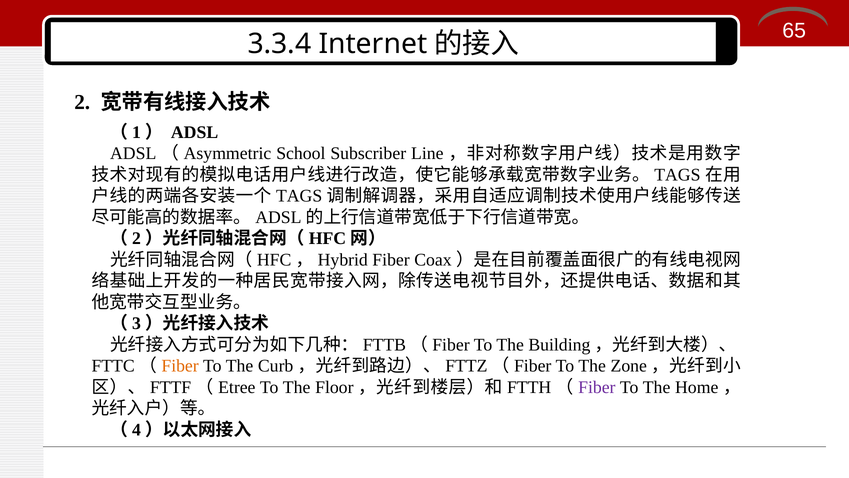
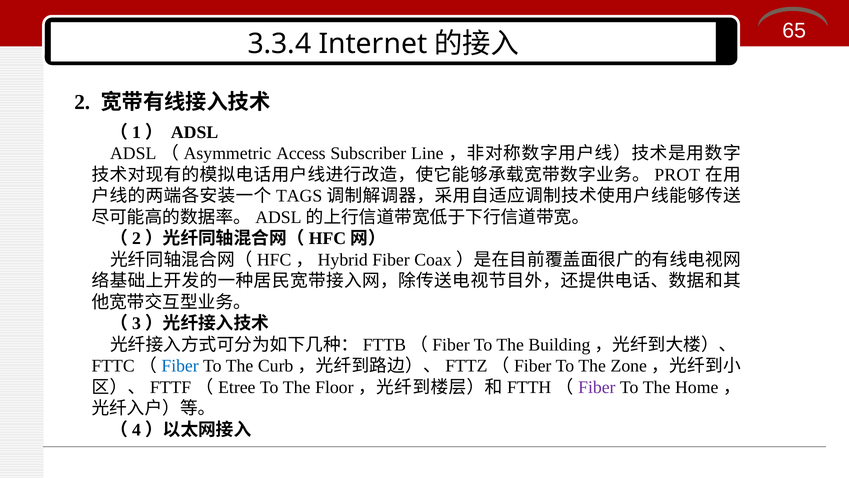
School: School -> Access (301, 153)
TAGS: TAGS -> PROT (677, 175)
Fiber colour: orange -> blue (180, 366)
